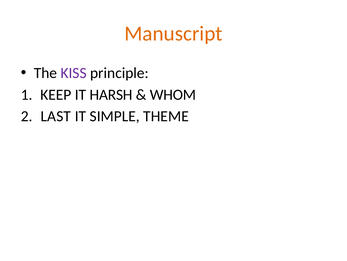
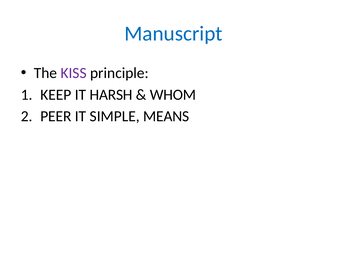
Manuscript colour: orange -> blue (173, 34)
LAST: LAST -> PEER (56, 116)
THEME: THEME -> MEANS (166, 116)
